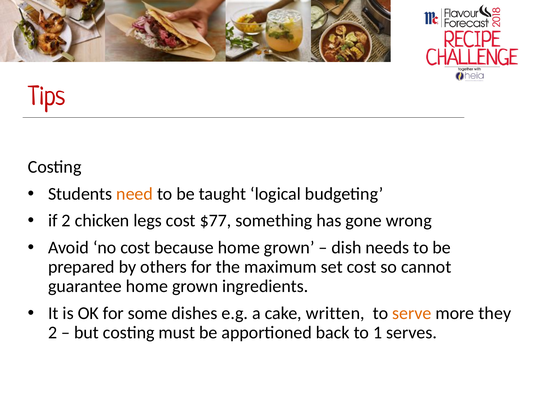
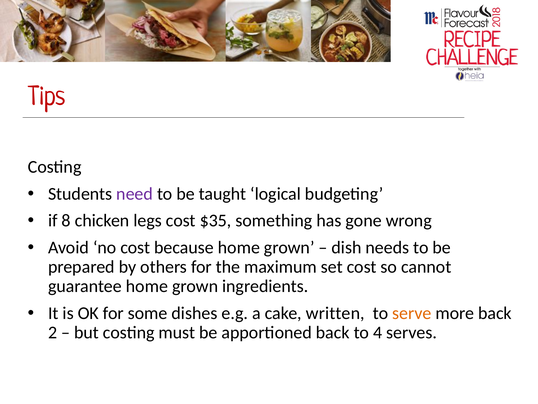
need colour: orange -> purple (135, 194)
if 2: 2 -> 8 (66, 220)
$77: $77 -> $35 (216, 220)
more they: they -> back (495, 313)
1: 1 -> 4 (378, 332)
